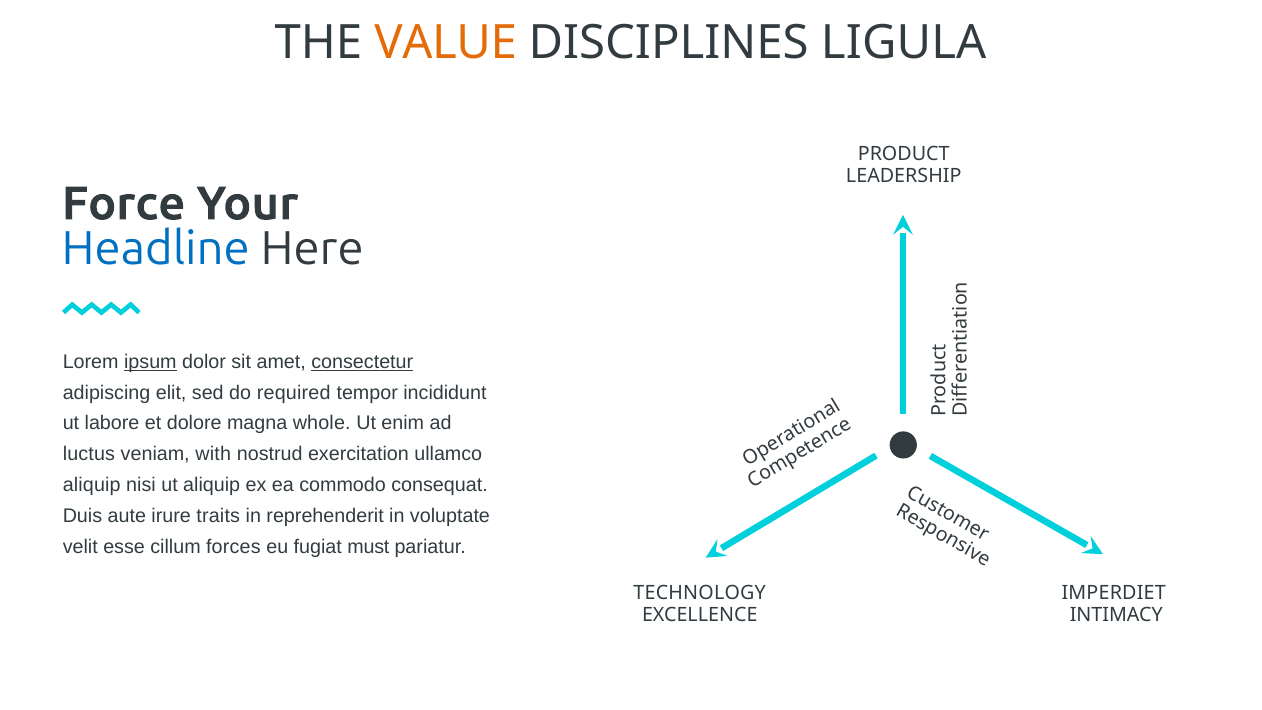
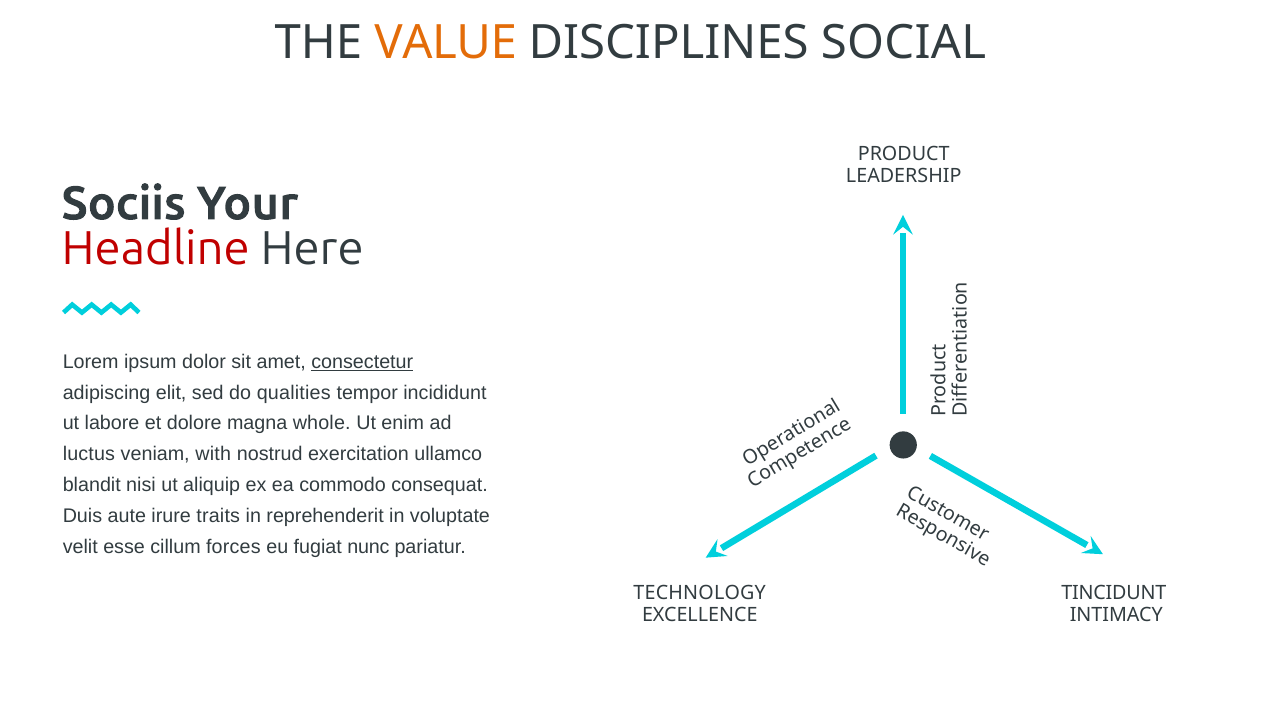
LIGULA: LIGULA -> SOCIAL (904, 43)
Force: Force -> Sociis (124, 204)
Headline colour: blue -> red (156, 249)
ipsum underline: present -> none (150, 362)
required: required -> qualities (294, 393)
aliquip: aliquip -> blandit (92, 485)
must: must -> nunc (368, 546)
IMPERDIET: IMPERDIET -> TINCIDUNT (1114, 593)
